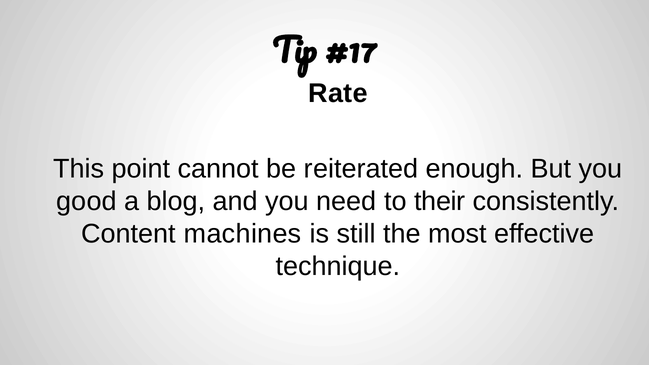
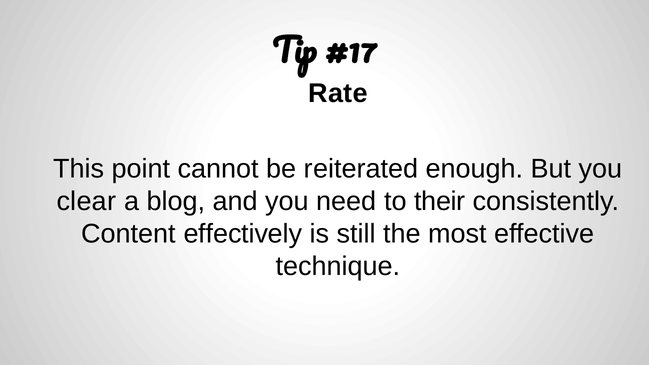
good: good -> clear (86, 201)
machines: machines -> effectively (243, 234)
